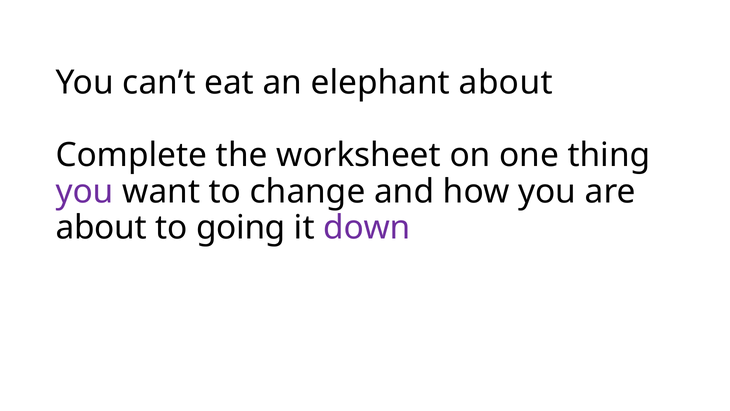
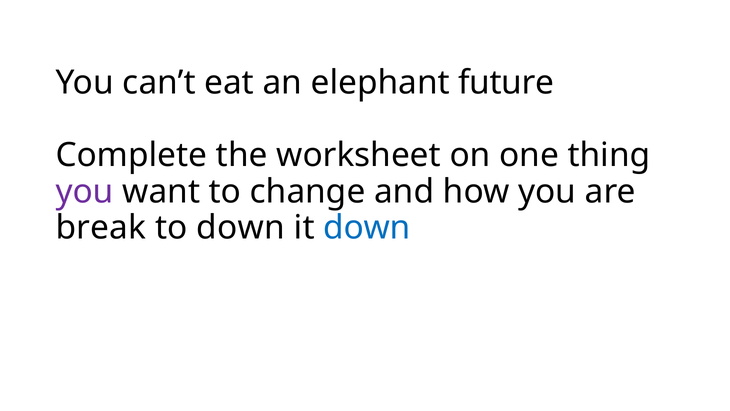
elephant about: about -> future (506, 83)
about: about -> break (101, 228)
to going: going -> down (240, 228)
down colour: purple -> blue (367, 228)
